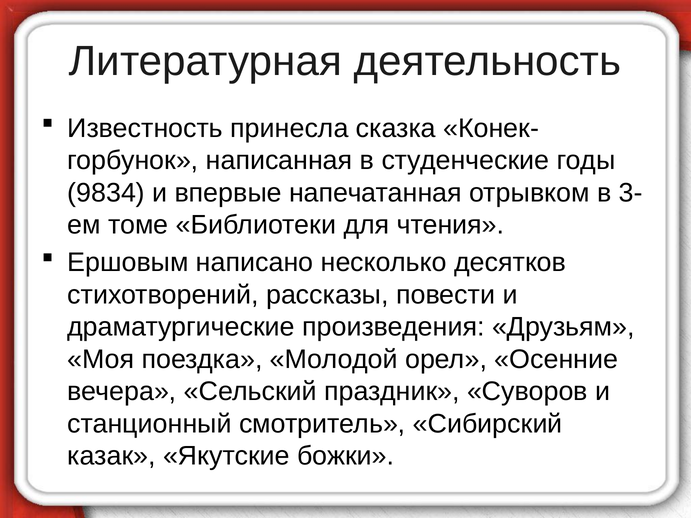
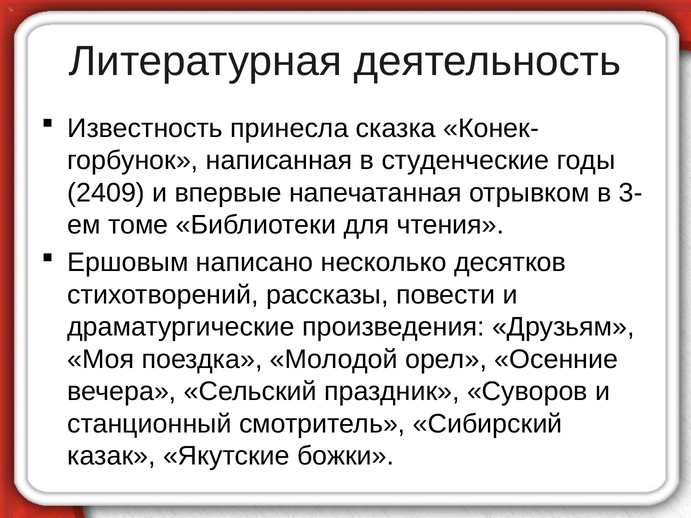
9834: 9834 -> 2409 (106, 193)
